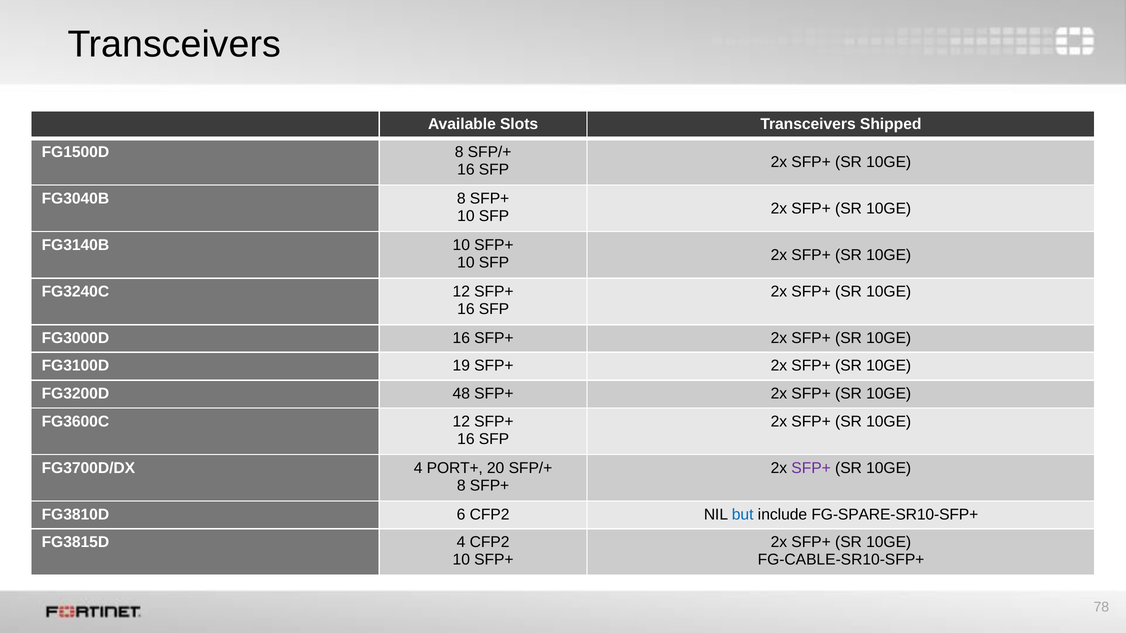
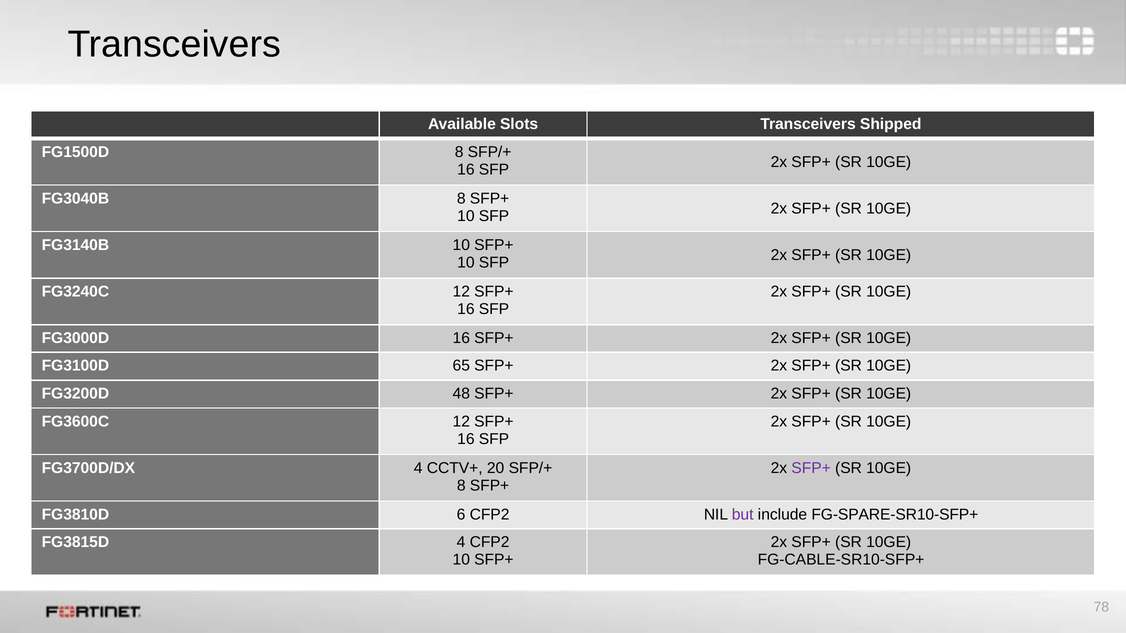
19: 19 -> 65 (461, 366)
PORT+: PORT+ -> CCTV+ (455, 468)
but colour: blue -> purple (743, 515)
